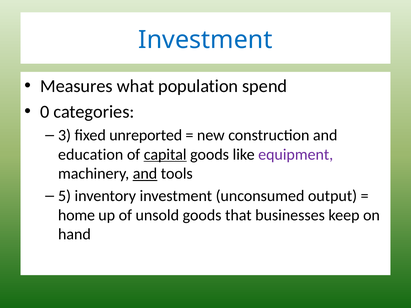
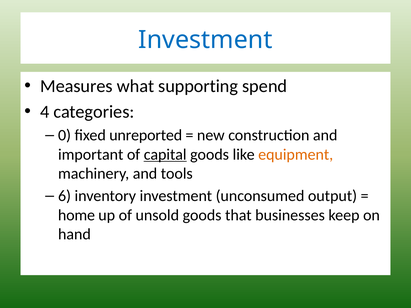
population: population -> supporting (198, 86)
0: 0 -> 4 (45, 112)
3: 3 -> 0 (65, 135)
education: education -> important (91, 155)
equipment colour: purple -> orange (296, 155)
and underline: present -> none (145, 174)
5: 5 -> 6 (65, 196)
